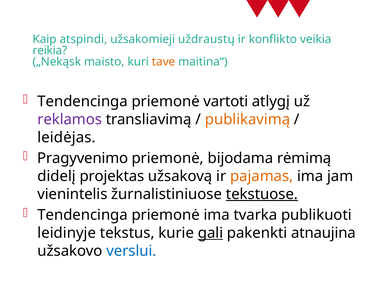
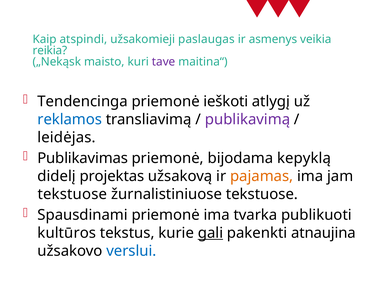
uždraustų: uždraustų -> paslaugas (206, 39)
konflikto: konflikto -> asmenys (273, 39)
tave colour: orange -> purple (164, 62)
vartoti: vartoti -> ieškoti (226, 102)
reklamos colour: purple -> blue (70, 119)
publikavimą colour: orange -> purple (248, 119)
Pragyvenimo: Pragyvenimo -> Publikavimas (83, 158)
rėmimą: rėmimą -> kepyklą (304, 158)
vienintelis: vienintelis -> tekstuose (72, 194)
tekstuose underline: present -> none (262, 194)
Tendencinga: Tendencinga -> Spausdinami (83, 215)
leidinyje: leidinyje -> kultūros (67, 233)
